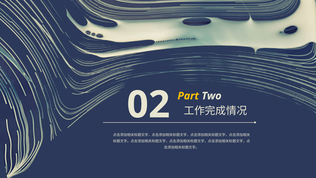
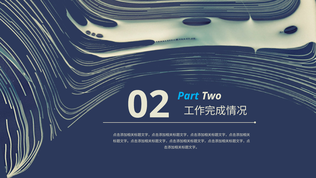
Part colour: yellow -> light blue (188, 96)
